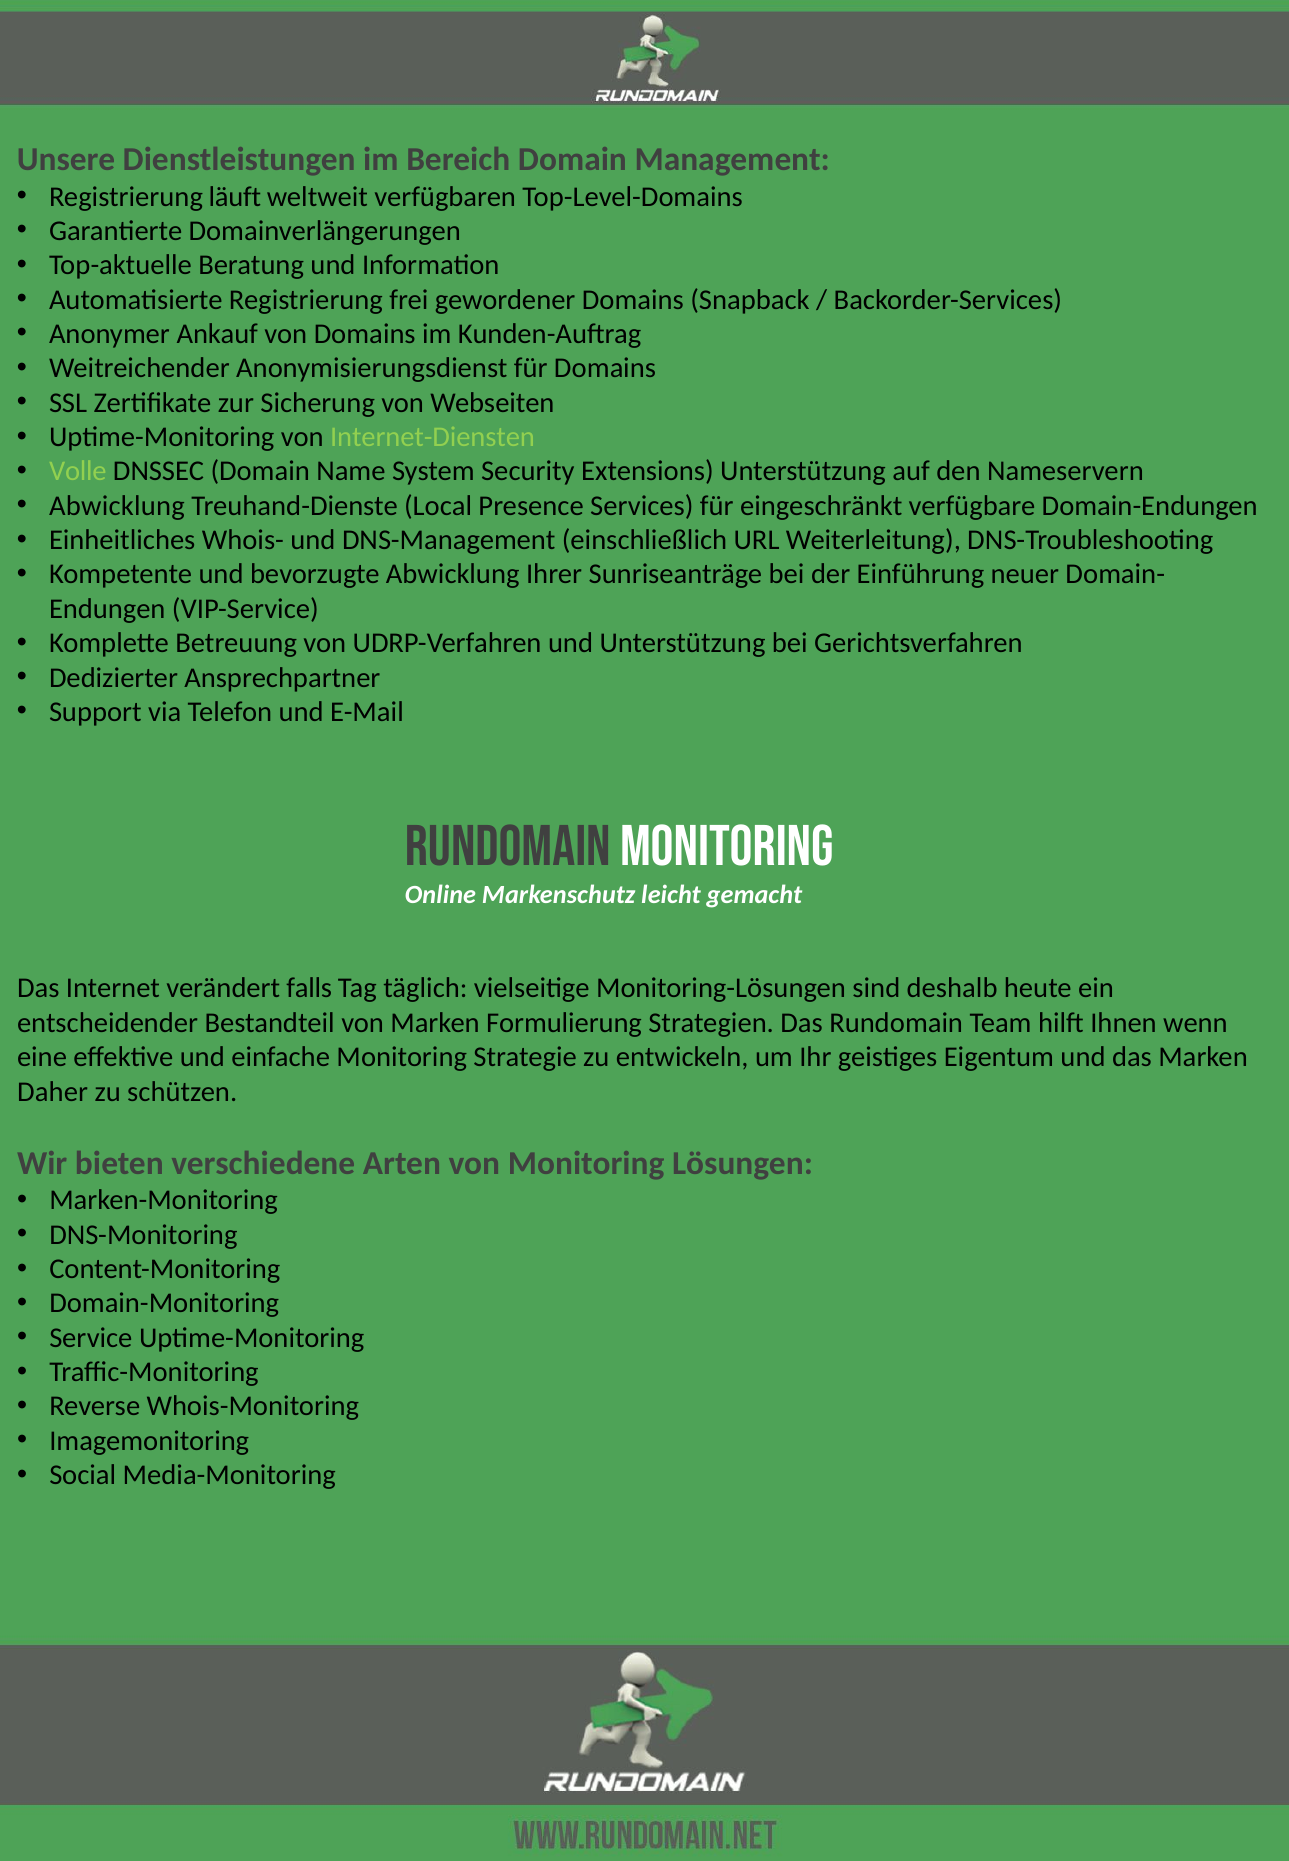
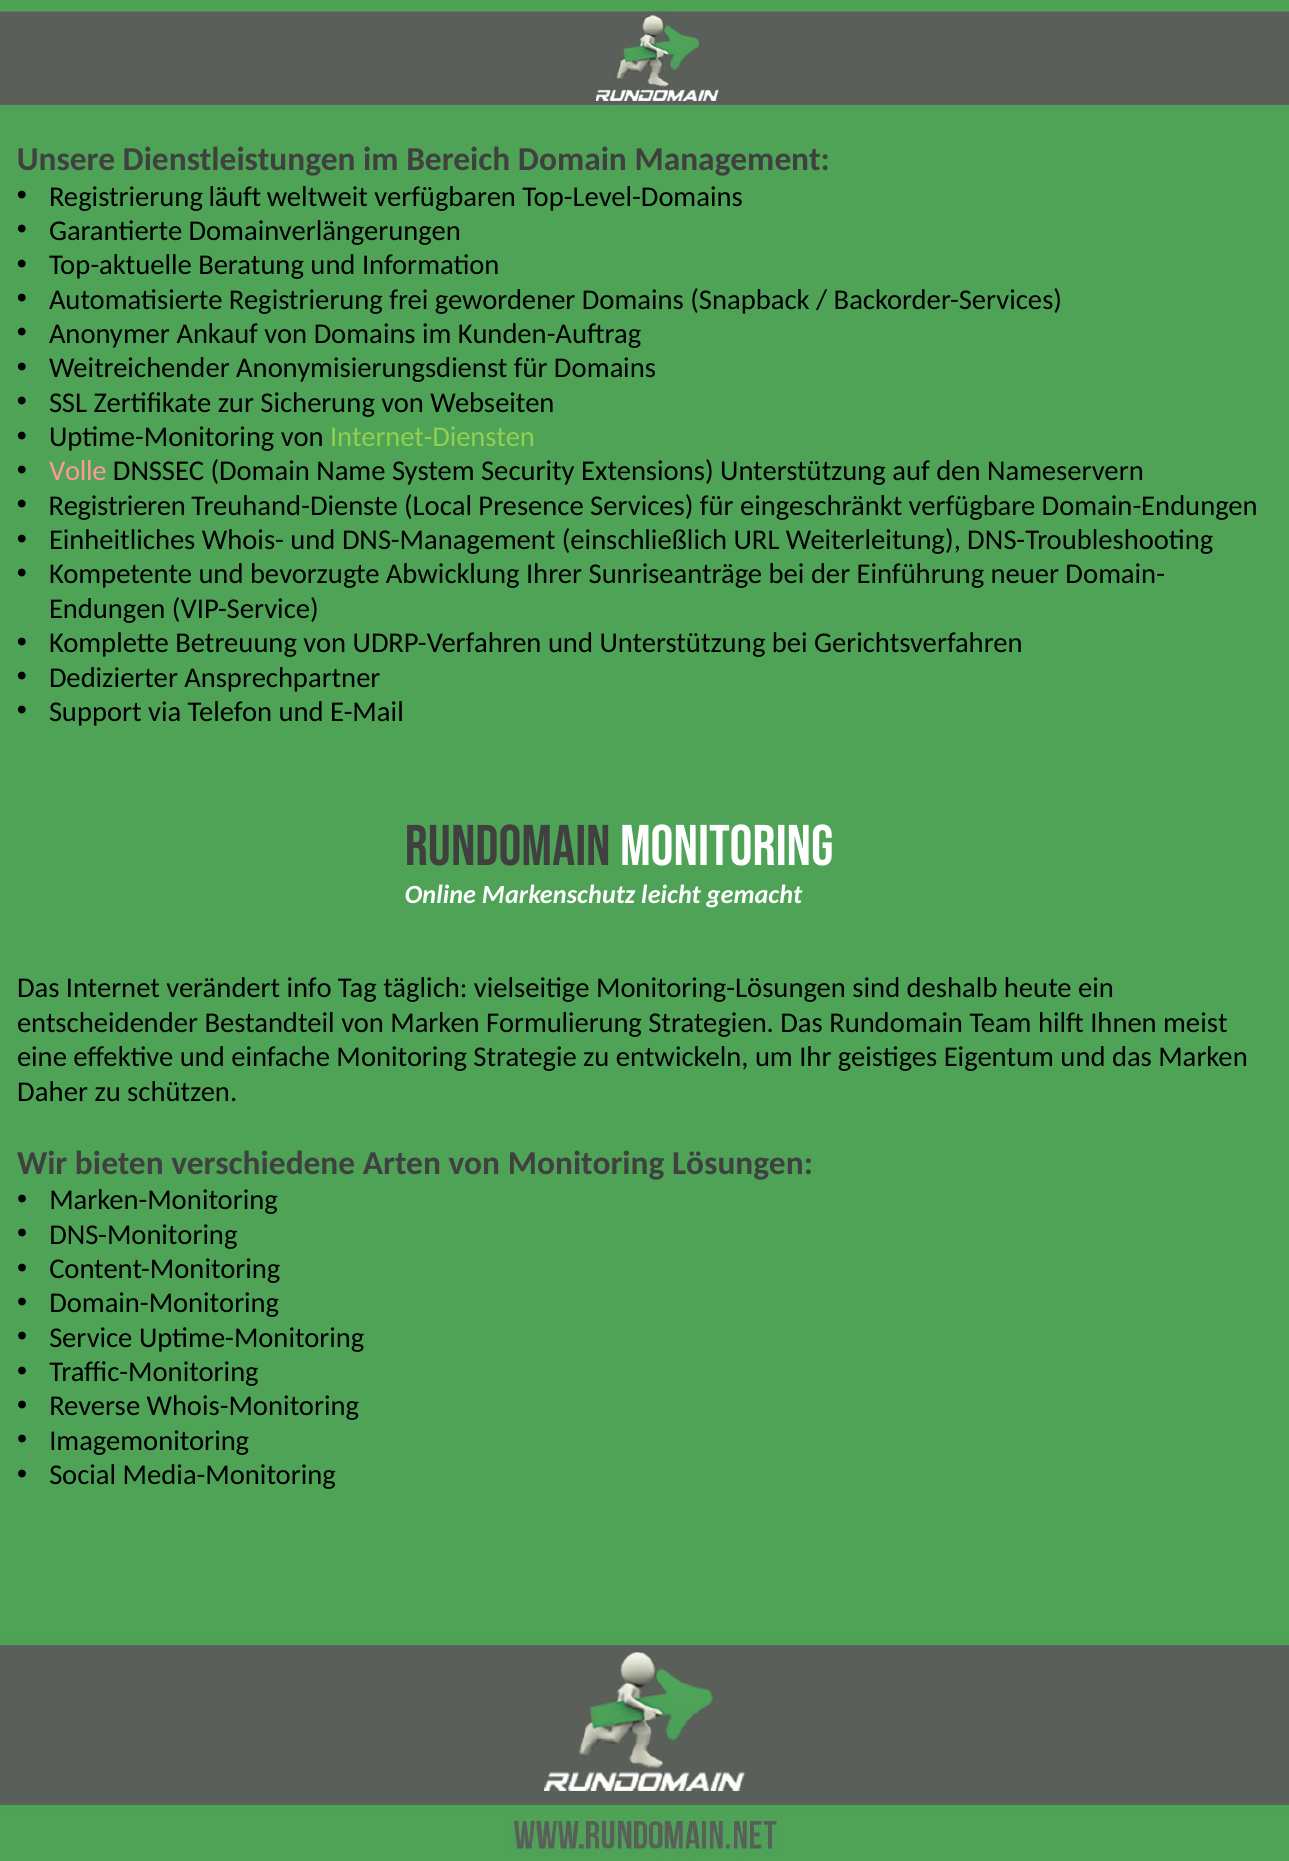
Volle colour: light green -> pink (78, 472)
Abwicklung: Abwicklung -> Registrieren (117, 506)
falls: falls -> info (309, 989)
wenn: wenn -> meist (1195, 1023)
